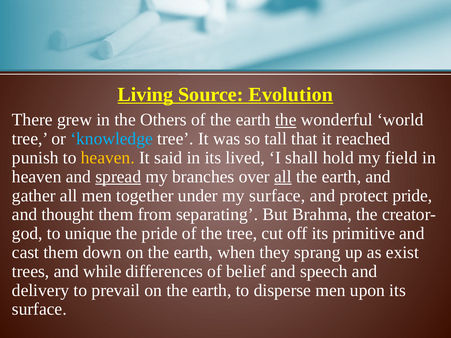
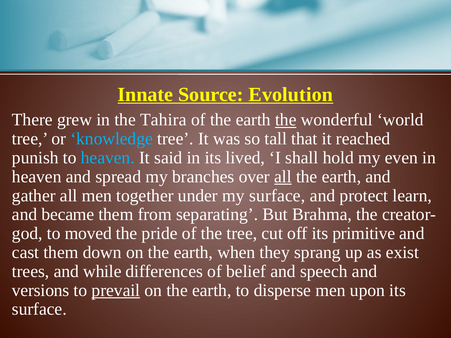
Living: Living -> Innate (145, 95)
Others: Others -> Tahira (163, 120)
heaven colour: yellow -> light blue (108, 158)
field: field -> even (401, 158)
spread underline: present -> none (118, 177)
protect pride: pride -> learn (412, 196)
thought: thought -> became (68, 215)
unique: unique -> moved (88, 234)
delivery: delivery -> versions (41, 290)
prevail underline: none -> present (116, 290)
